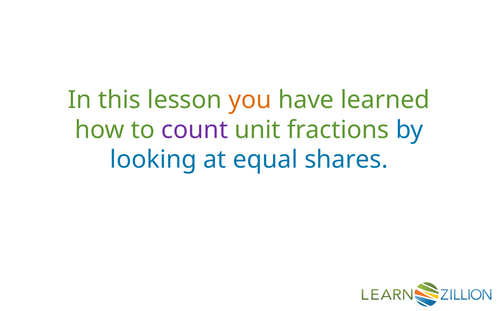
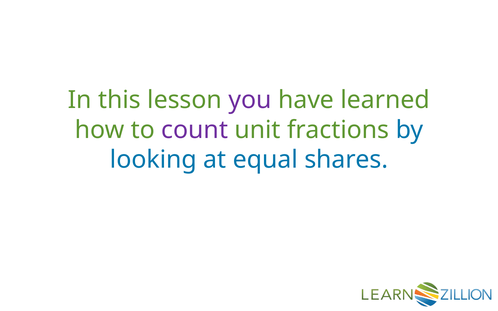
you colour: orange -> purple (250, 100)
